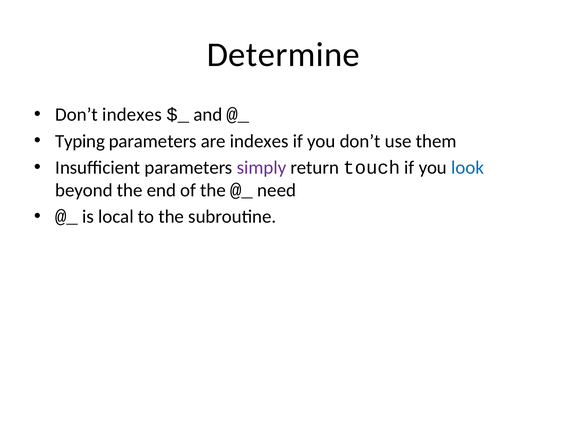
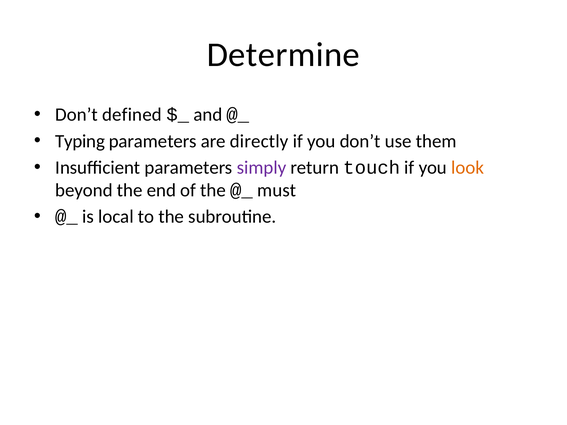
Don’t indexes: indexes -> defined (132, 115)
are indexes: indexes -> directly (259, 141)
look colour: blue -> orange (468, 168)
need: need -> must (277, 190)
